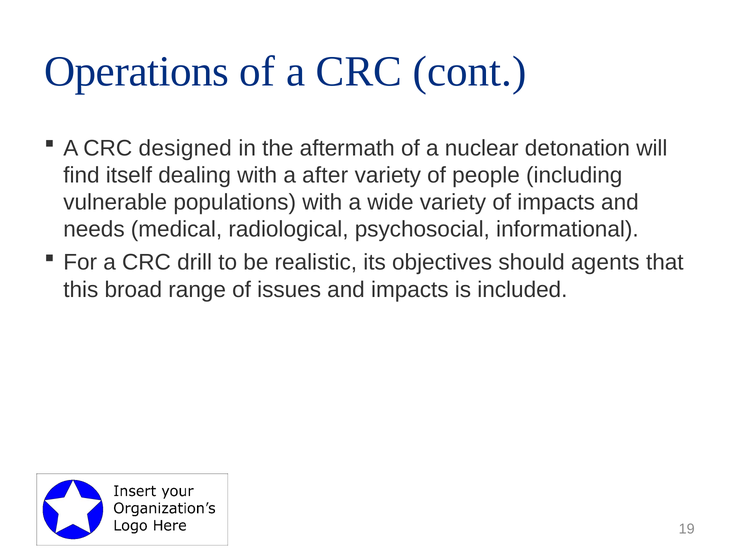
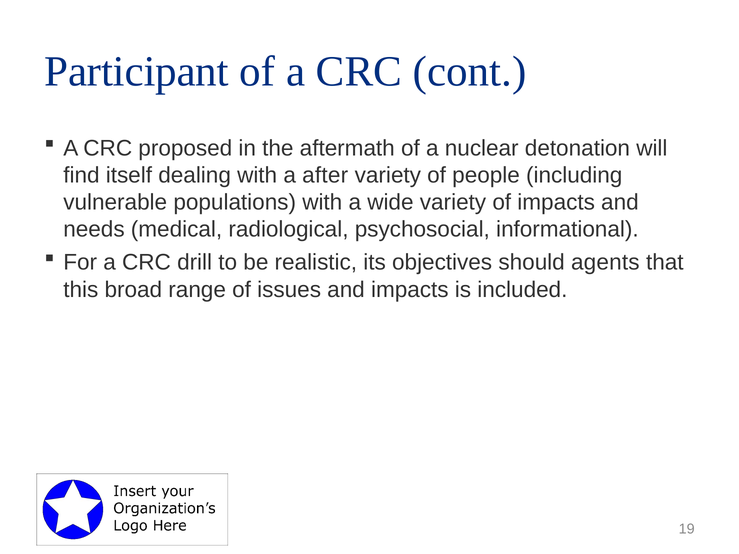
Operations: Operations -> Participant (137, 71)
designed: designed -> proposed (185, 148)
